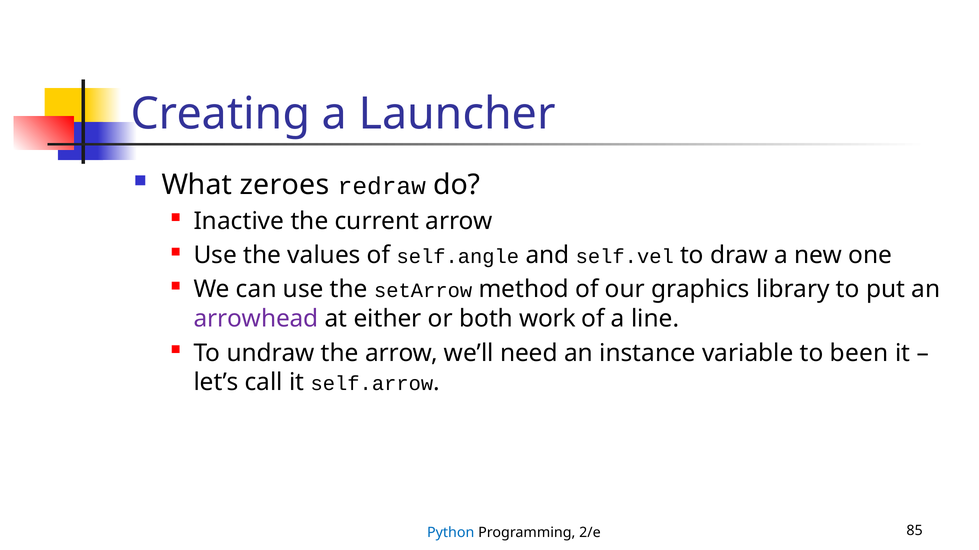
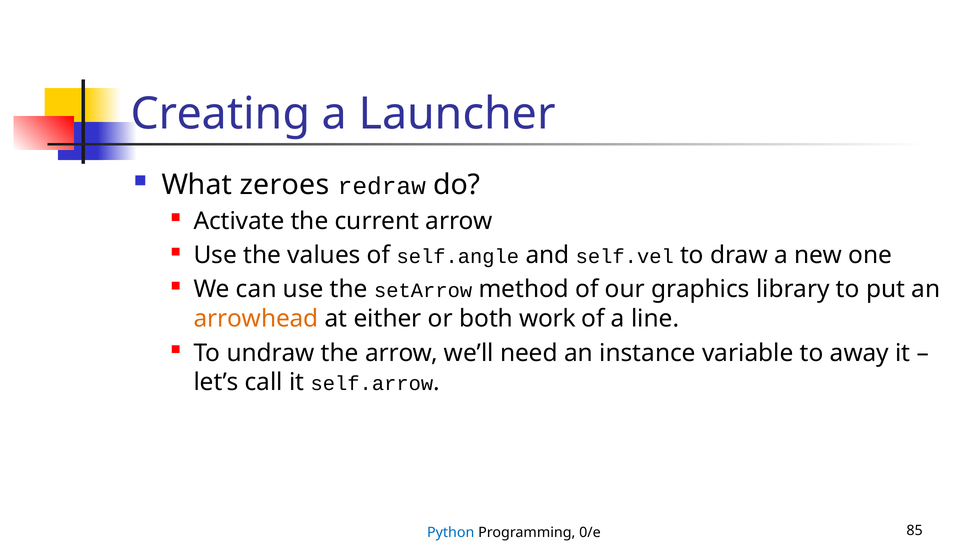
Inactive: Inactive -> Activate (239, 221)
arrowhead colour: purple -> orange (256, 319)
been: been -> away (859, 353)
2/e: 2/e -> 0/e (590, 533)
